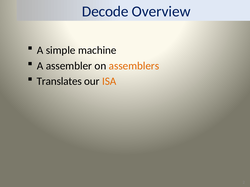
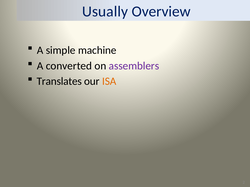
Decode: Decode -> Usually (105, 11)
assembler: assembler -> converted (69, 66)
assemblers colour: orange -> purple (134, 66)
